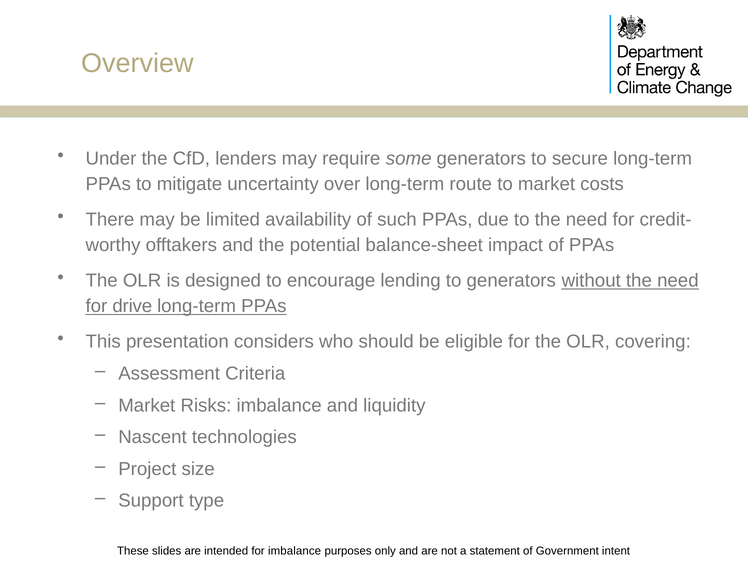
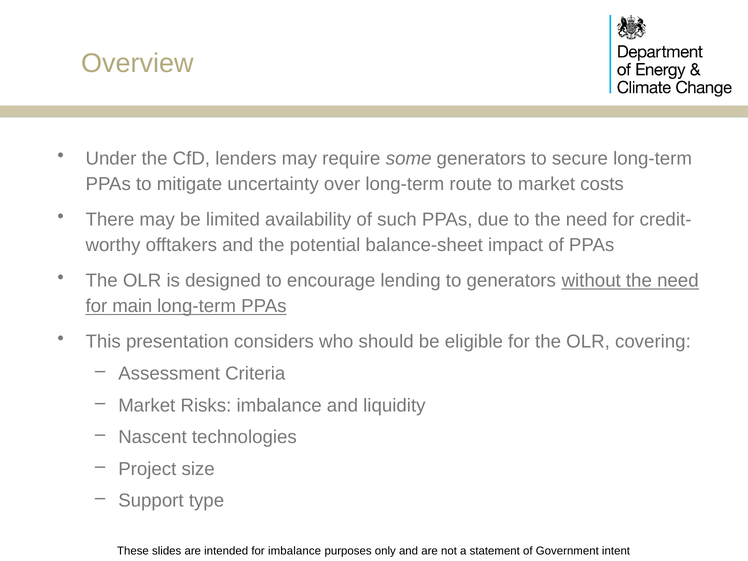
drive: drive -> main (132, 306)
